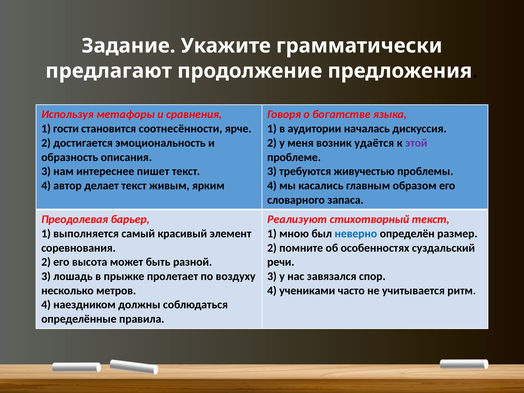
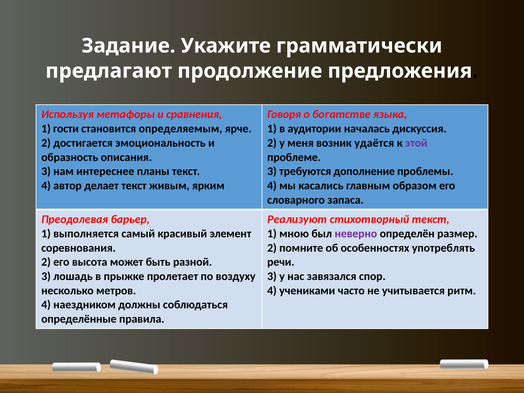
соотнесённости: соотнесённости -> определяемым (181, 129)
пишет: пишет -> планы (153, 171)
живучестью: живучестью -> дополнение (364, 171)
неверно colour: blue -> purple (356, 234)
суздальский: суздальский -> употреблять (443, 248)
